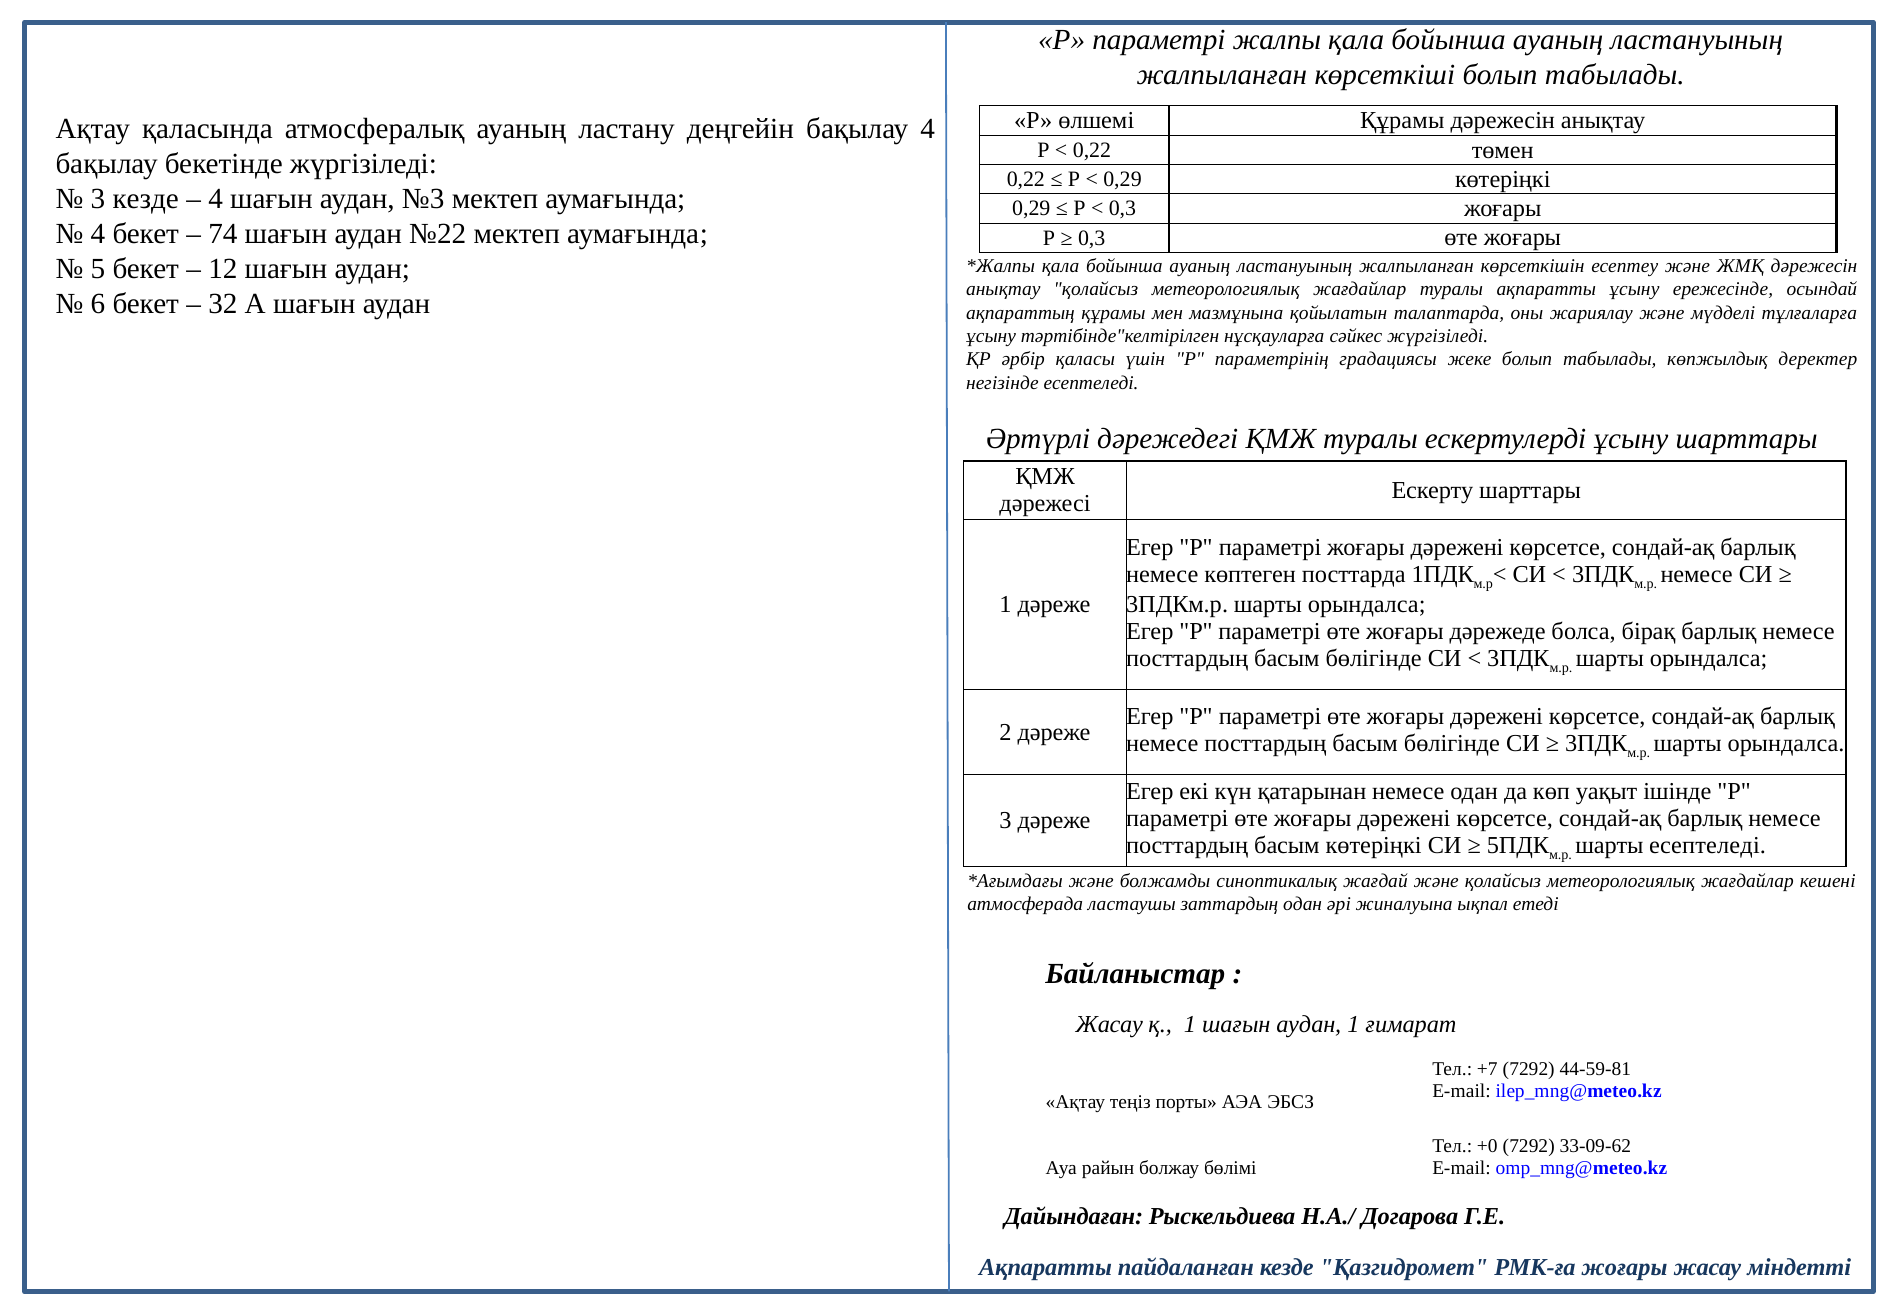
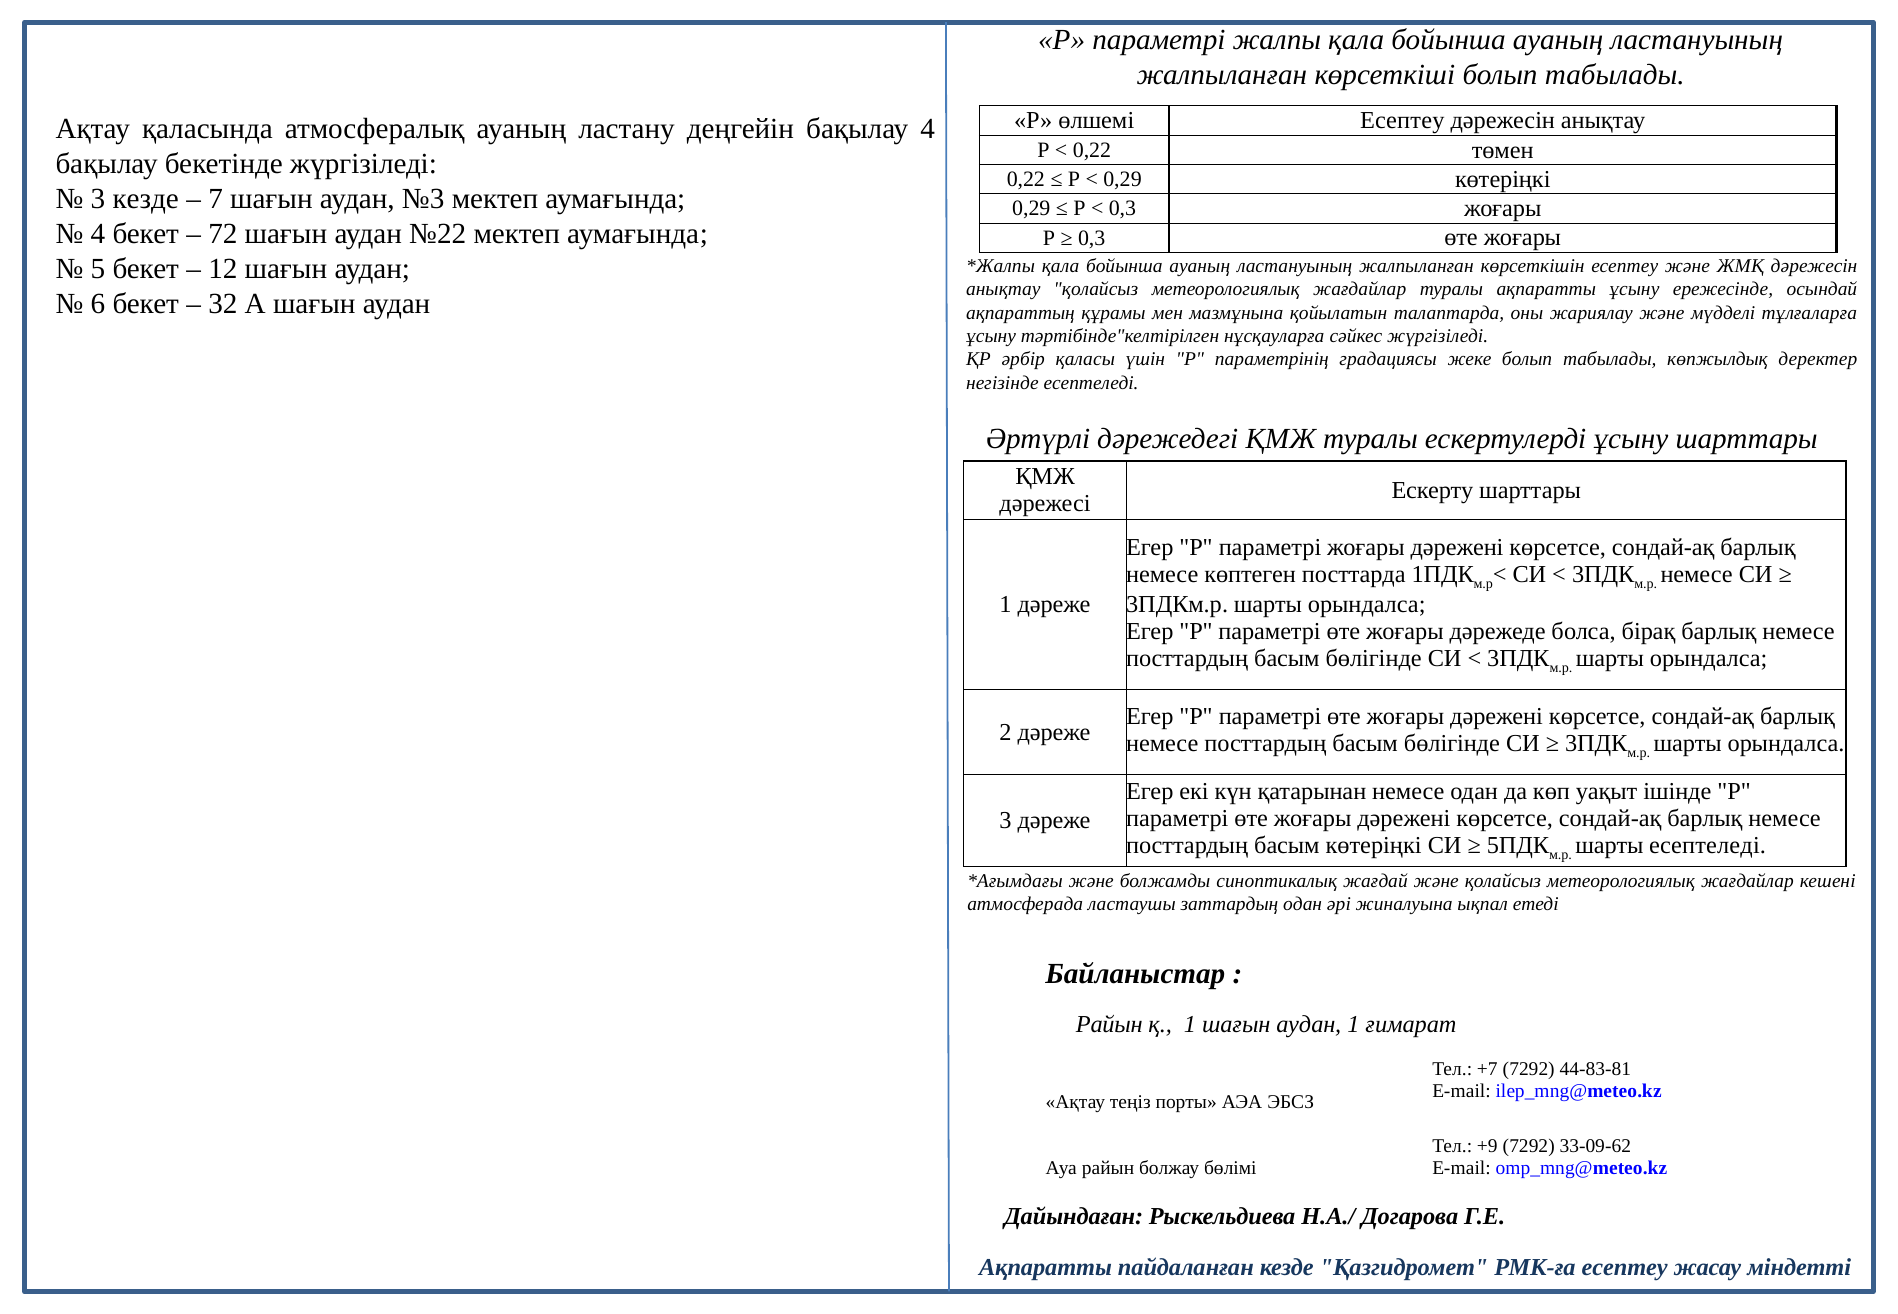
өлшемі Құрамы: Құрамы -> Есептеу (1402, 121)
4: 4 -> 7 (216, 199)
74: 74 -> 72 (223, 234)
Жасау: Жасау -> Райын (1109, 1025)
44-59-81: 44-59-81 -> 44-83-81 (1595, 1069)
+0: +0 -> +9 (1487, 1146)
РМК-ға жоғары: жоғары -> есептеу (1625, 1268)
